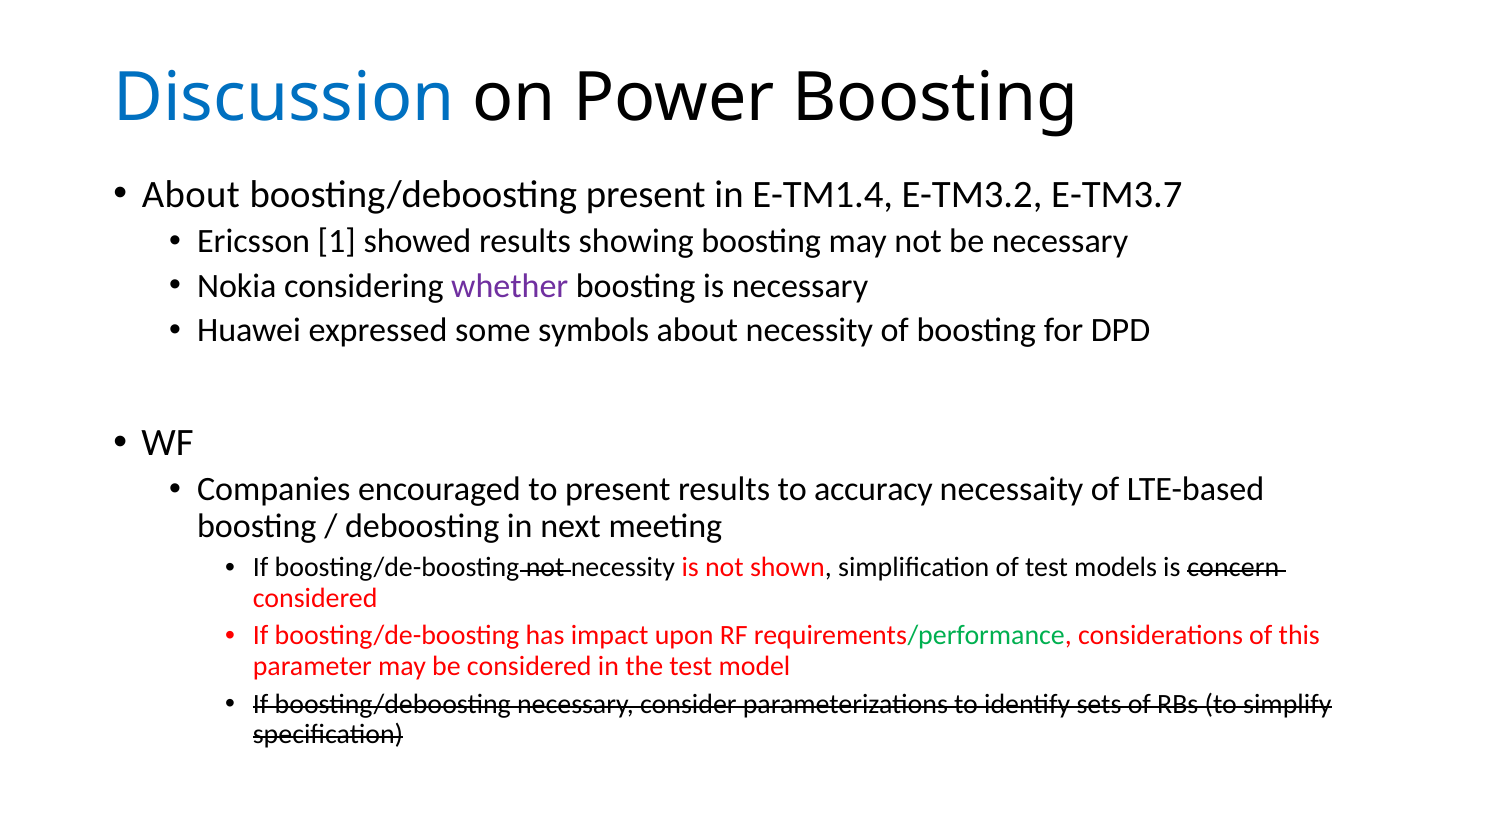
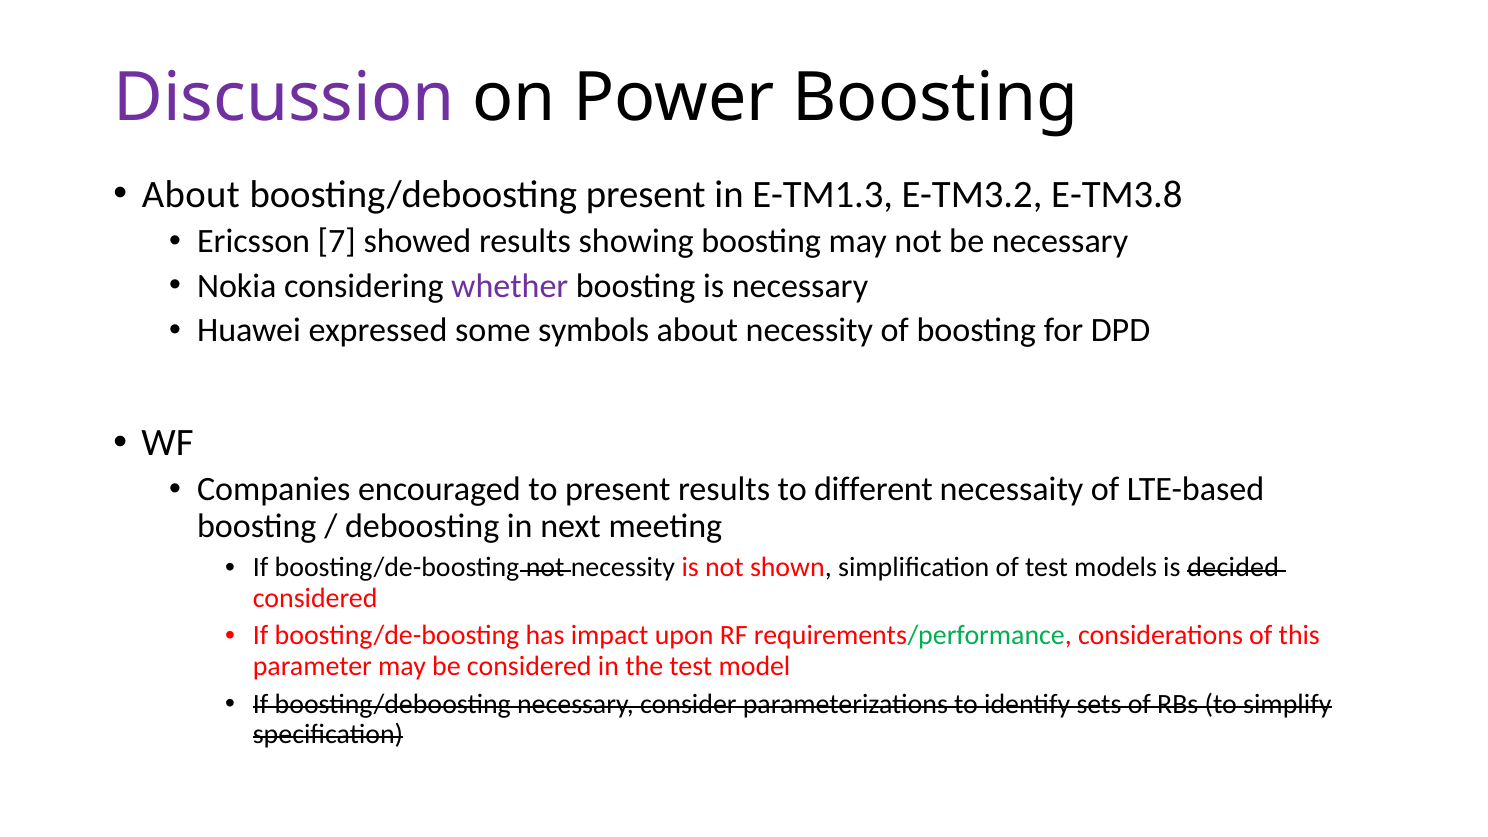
Discussion colour: blue -> purple (284, 98)
E-TM1.4: E-TM1.4 -> E-TM1.3 (823, 194)
E-TM3.7: E-TM3.7 -> E-TM3.8 (1117, 194)
1: 1 -> 7 (337, 241)
accuracy: accuracy -> different (873, 490)
concern: concern -> decided (1233, 568)
